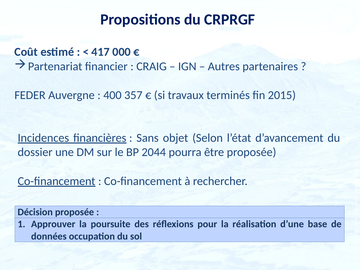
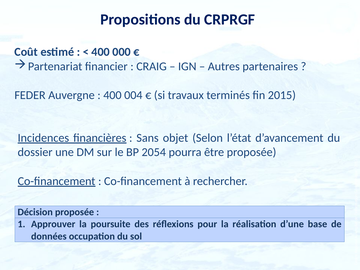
417: 417 -> 400 (101, 52)
357: 357 -> 004 (133, 95)
2044: 2044 -> 2054 (154, 152)
